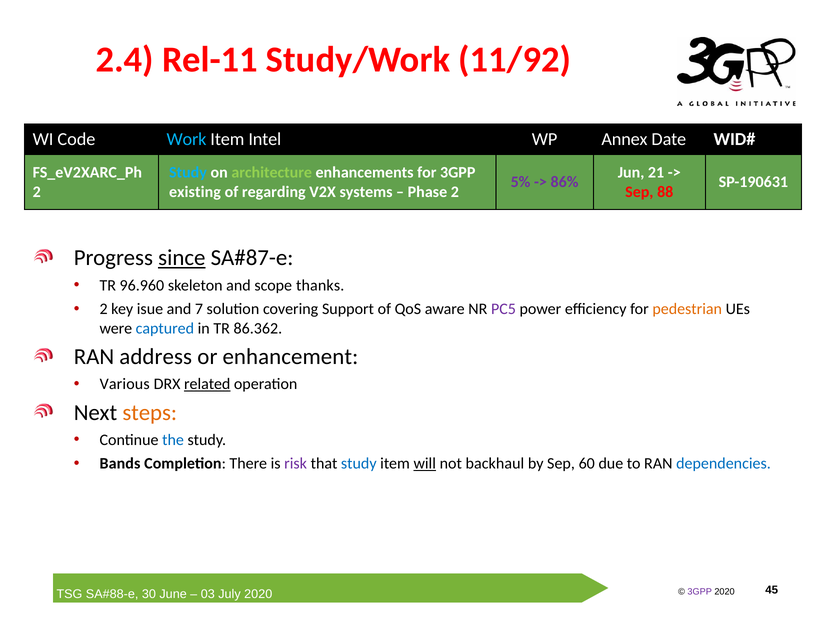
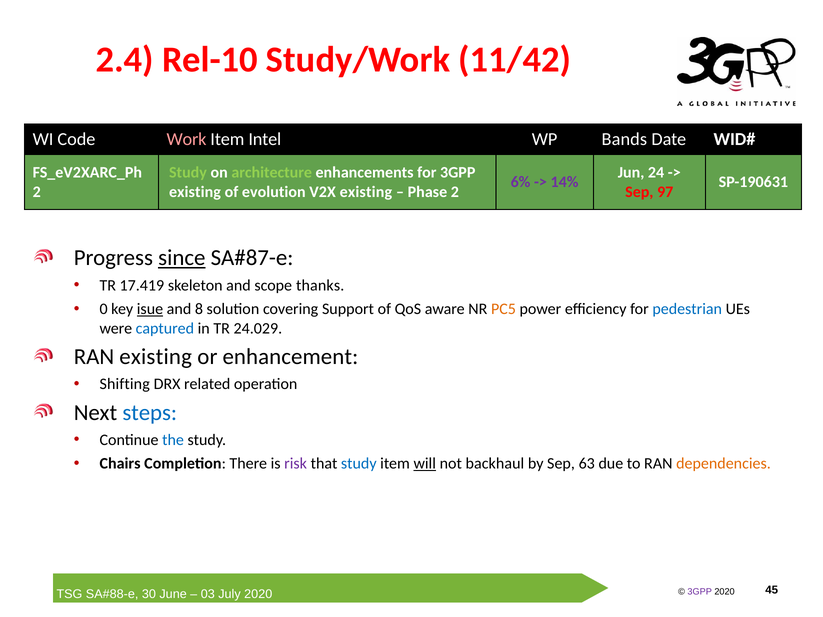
Rel-11: Rel-11 -> Rel-10 (210, 60)
11/92: 11/92 -> 11/42 (515, 60)
Work colour: light blue -> pink (186, 139)
Annex: Annex -> Bands (624, 139)
Study colour: light blue -> light green (188, 173)
21: 21 -> 24 (656, 173)
5%: 5% -> 6% (521, 182)
86%: 86% -> 14% (565, 182)
regarding: regarding -> evolution (274, 192)
V2X systems: systems -> existing (366, 192)
88: 88 -> 97 (665, 192)
96.960: 96.960 -> 17.419 (142, 285)
2: 2 -> 0 (104, 309)
isue underline: none -> present (150, 309)
7: 7 -> 8 (199, 309)
PC5 colour: purple -> orange (503, 309)
pedestrian colour: orange -> blue (687, 309)
86.362: 86.362 -> 24.029 (258, 328)
RAN address: address -> existing (156, 357)
Various: Various -> Shifting (125, 384)
related underline: present -> none (207, 384)
steps colour: orange -> blue (150, 413)
Bands: Bands -> Chairs (120, 464)
60: 60 -> 63 (587, 464)
dependencies colour: blue -> orange (724, 464)
